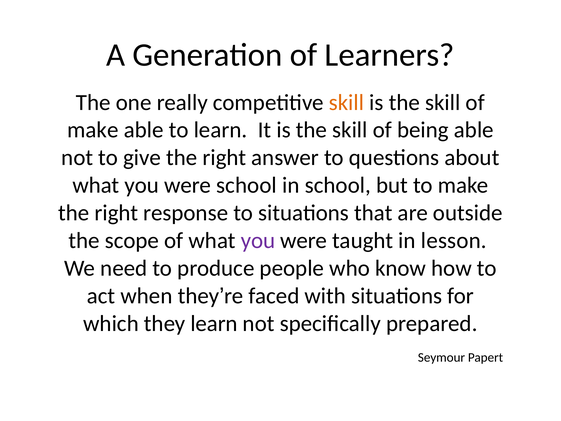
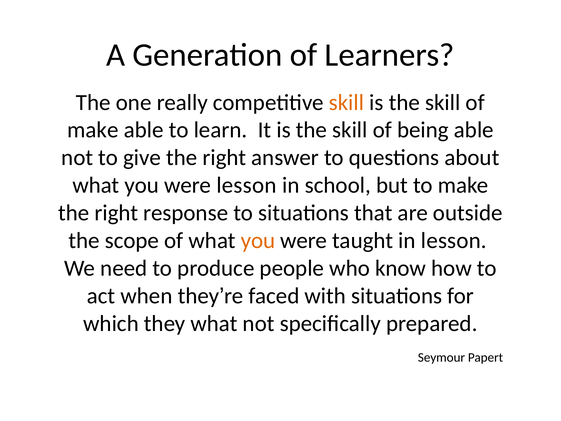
were school: school -> lesson (246, 185)
you colour: purple -> orange (258, 240)
they learn: learn -> what (214, 323)
